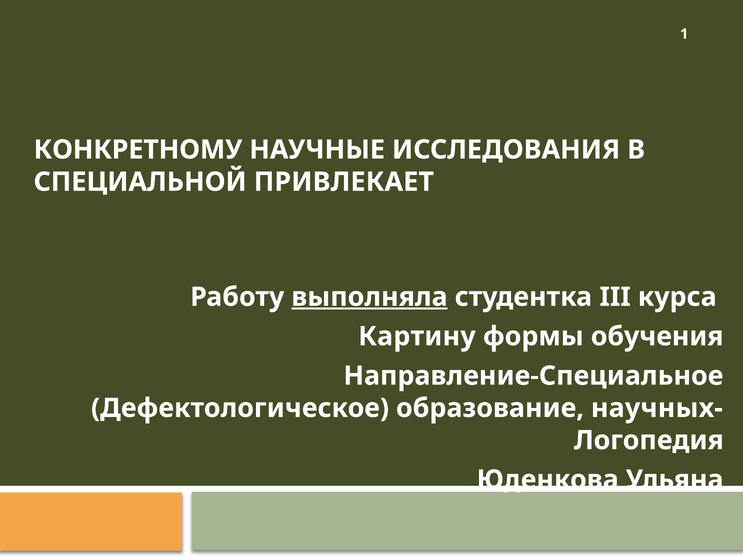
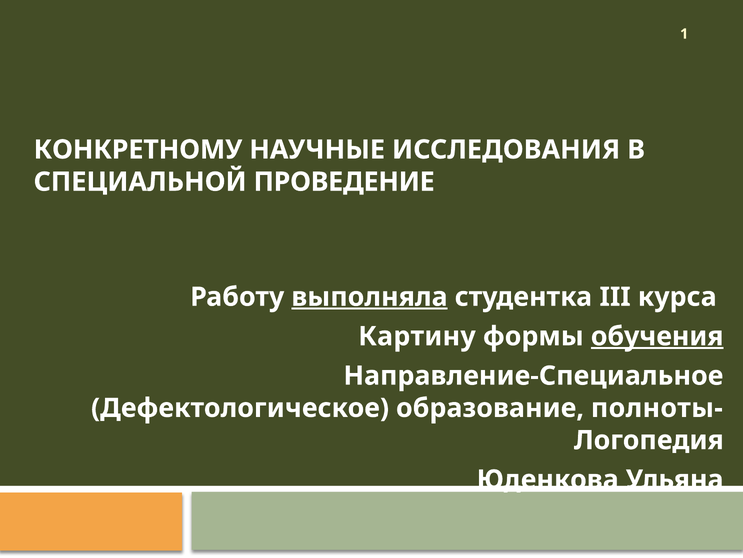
ПРИВЛЕКАЕТ: ПРИВЛЕКАЕТ -> ПРОВЕДЕНИЕ (344, 182)
обучения underline: none -> present (657, 336)
научных-: научных- -> полноты- (657, 408)
